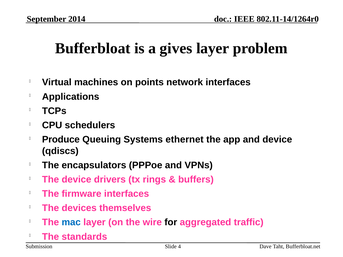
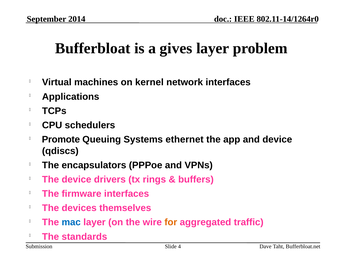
points: points -> kernel (149, 82)
Produce: Produce -> Promote (61, 140)
for colour: black -> orange (171, 223)
